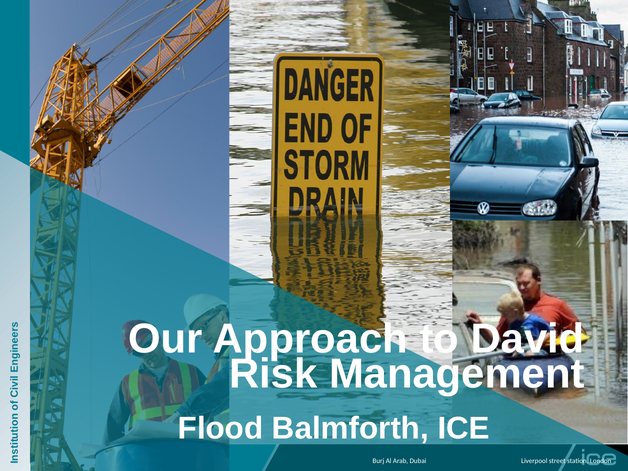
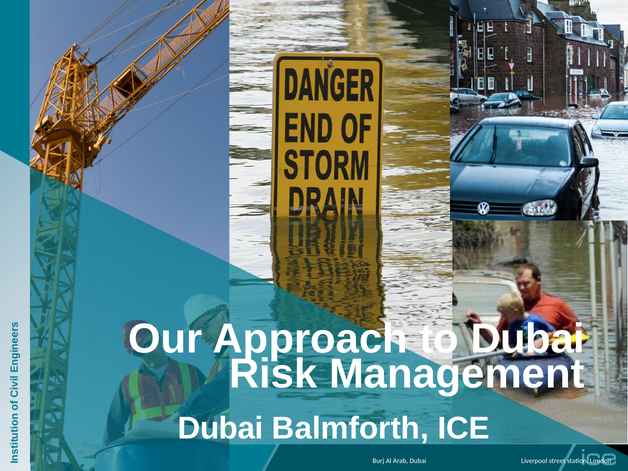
to David: David -> Dubai (528, 339)
Flood: Flood -> Dubai (221, 428)
